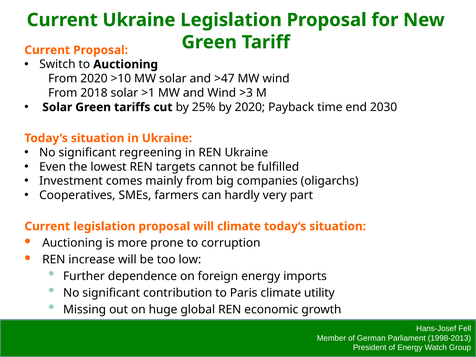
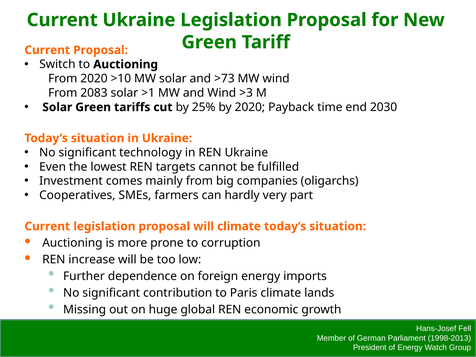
>47: >47 -> >73 (224, 79)
2018: 2018 -> 2083 (94, 93)
regreening: regreening -> technology (151, 152)
utility: utility -> lands (319, 293)
